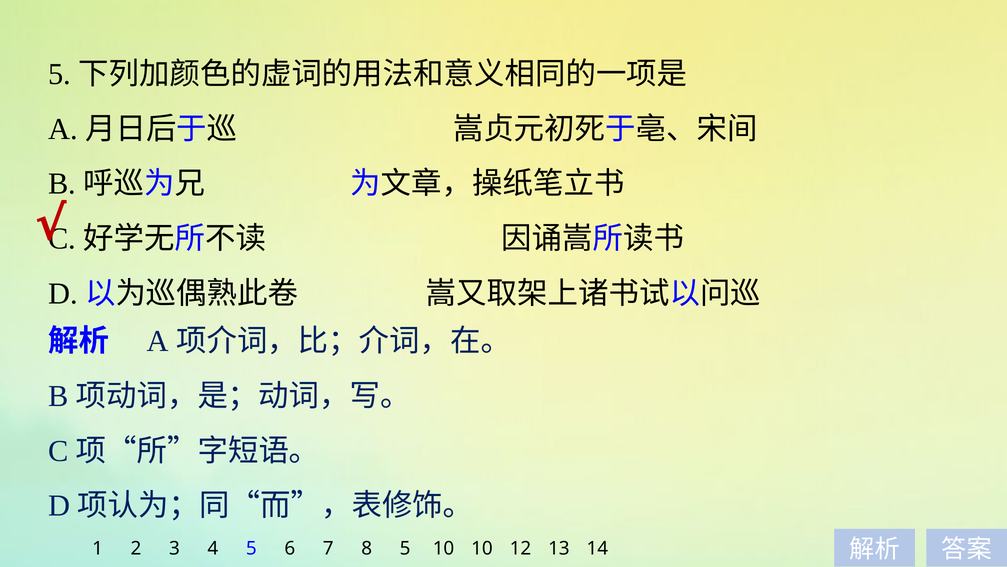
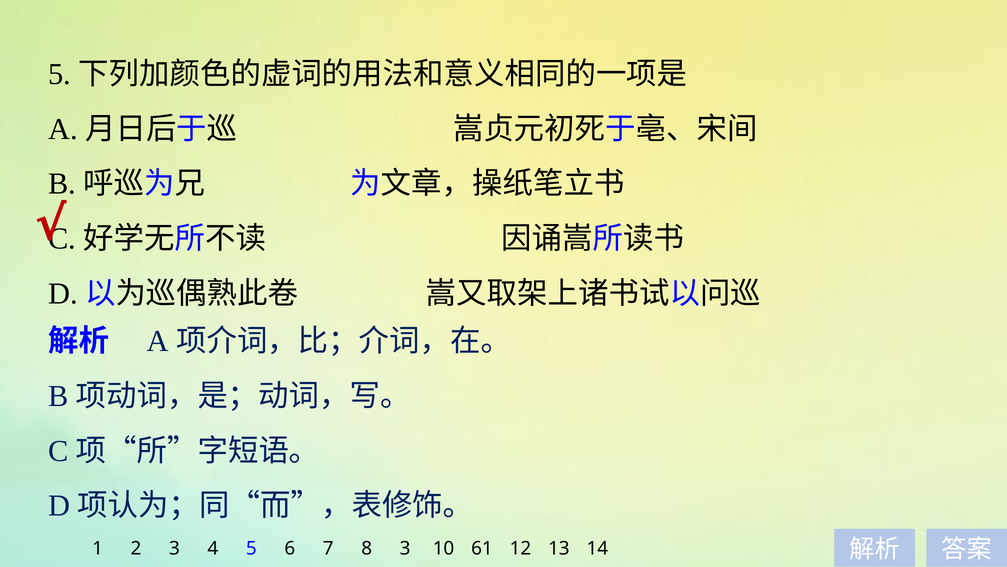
8 5: 5 -> 3 (405, 548)
10 10: 10 -> 61 (482, 548)
